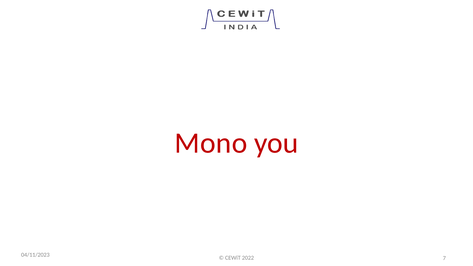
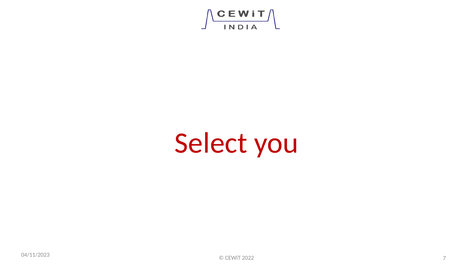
Mono: Mono -> Select (211, 143)
